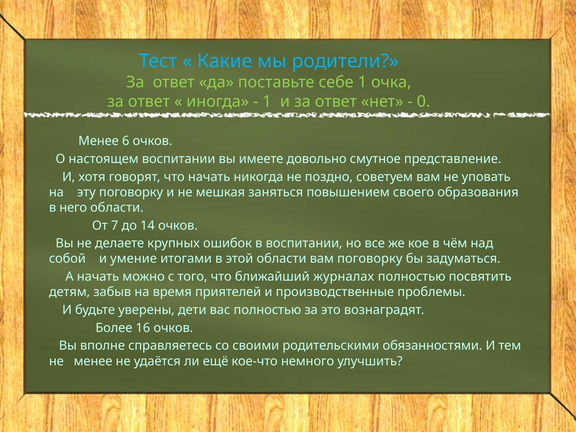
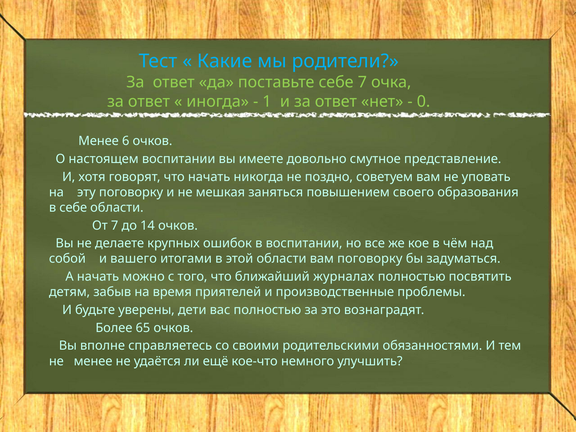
себе 1: 1 -> 7 (362, 82)
в него: него -> себе (73, 208)
умение: умение -> вашего (134, 259)
16: 16 -> 65 (143, 328)
